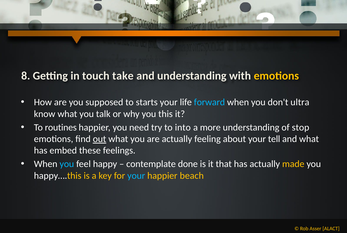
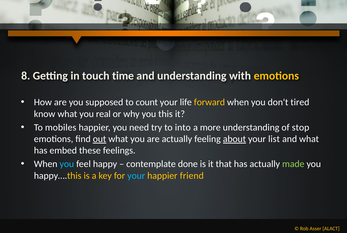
take: take -> time (123, 76)
starts: starts -> count (147, 102)
forward colour: light blue -> yellow (209, 102)
ultra: ultra -> tired (300, 102)
talk: talk -> real (103, 114)
routines: routines -> mobiles (61, 128)
about underline: none -> present (234, 139)
tell: tell -> list (274, 139)
made colour: yellow -> light green (293, 164)
beach: beach -> friend (192, 176)
